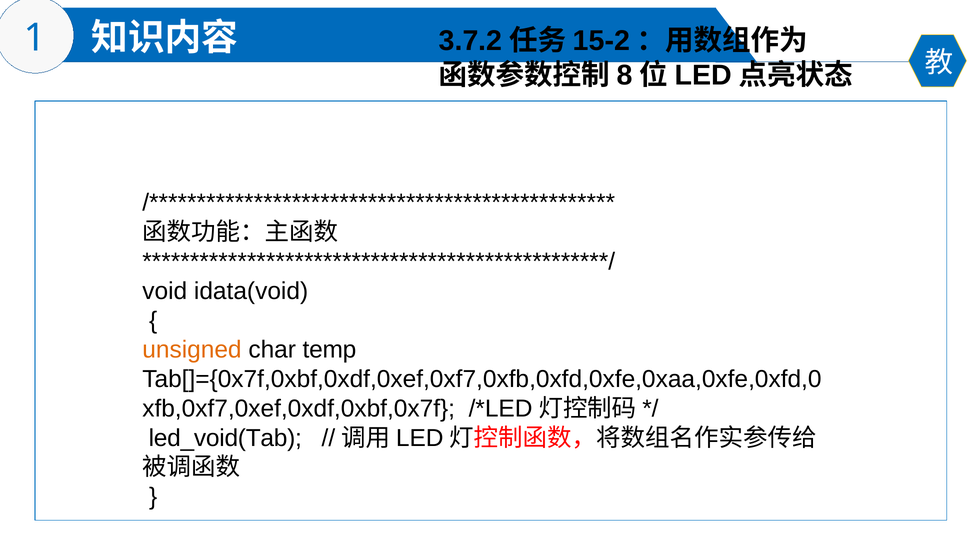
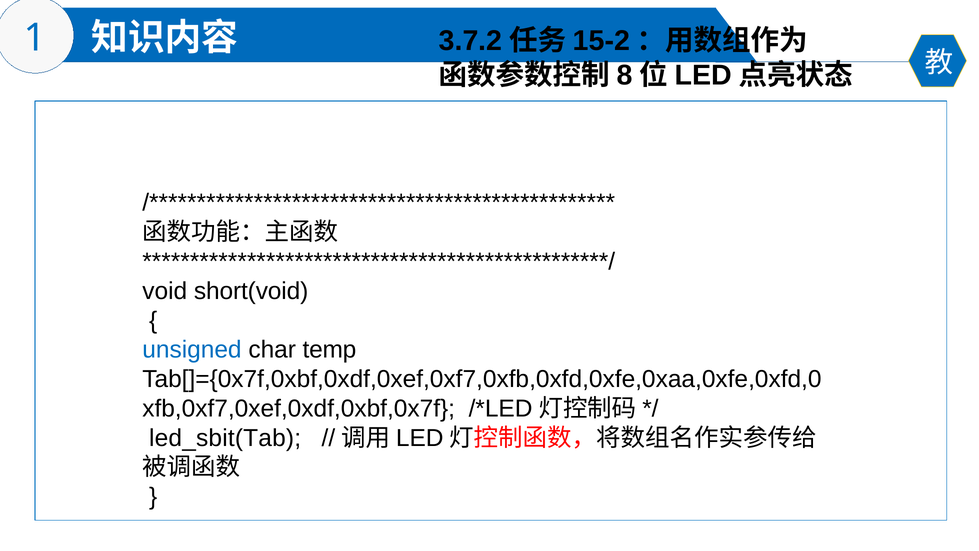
idata(void: idata(void -> short(void (251, 291)
unsigned colour: orange -> blue (192, 350)
led_void(Tab: led_void(Tab -> led_sbit(Tab (225, 438)
